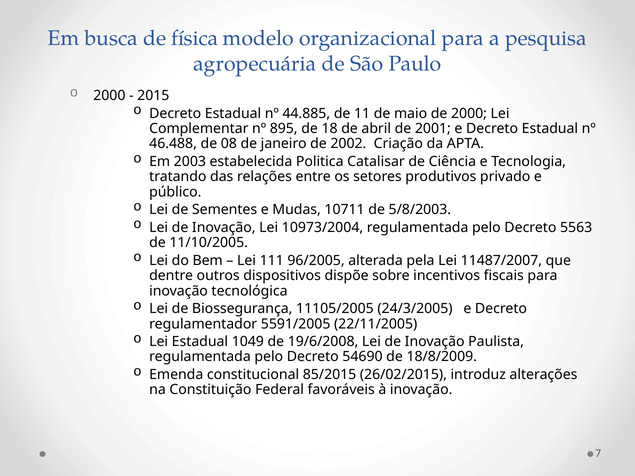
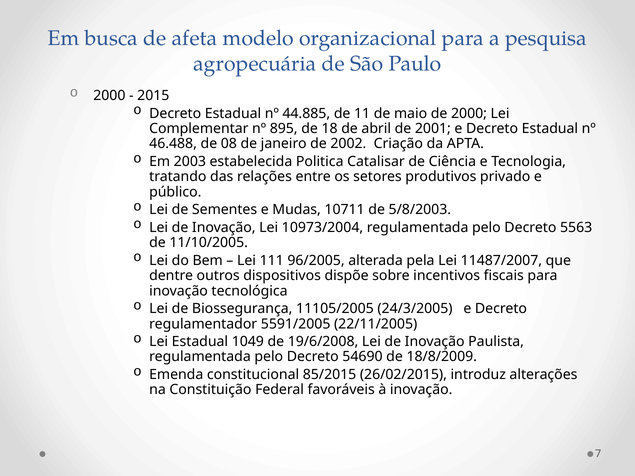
física: física -> afeta (195, 38)
